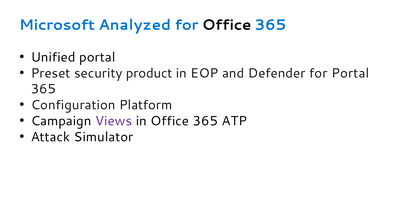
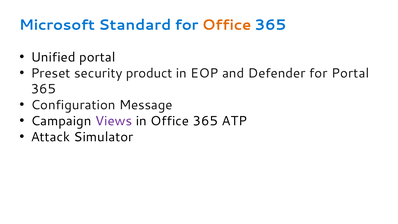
Analyzed: Analyzed -> Standard (135, 25)
Office colour: black -> orange (227, 25)
Platform: Platform -> Message (146, 105)
